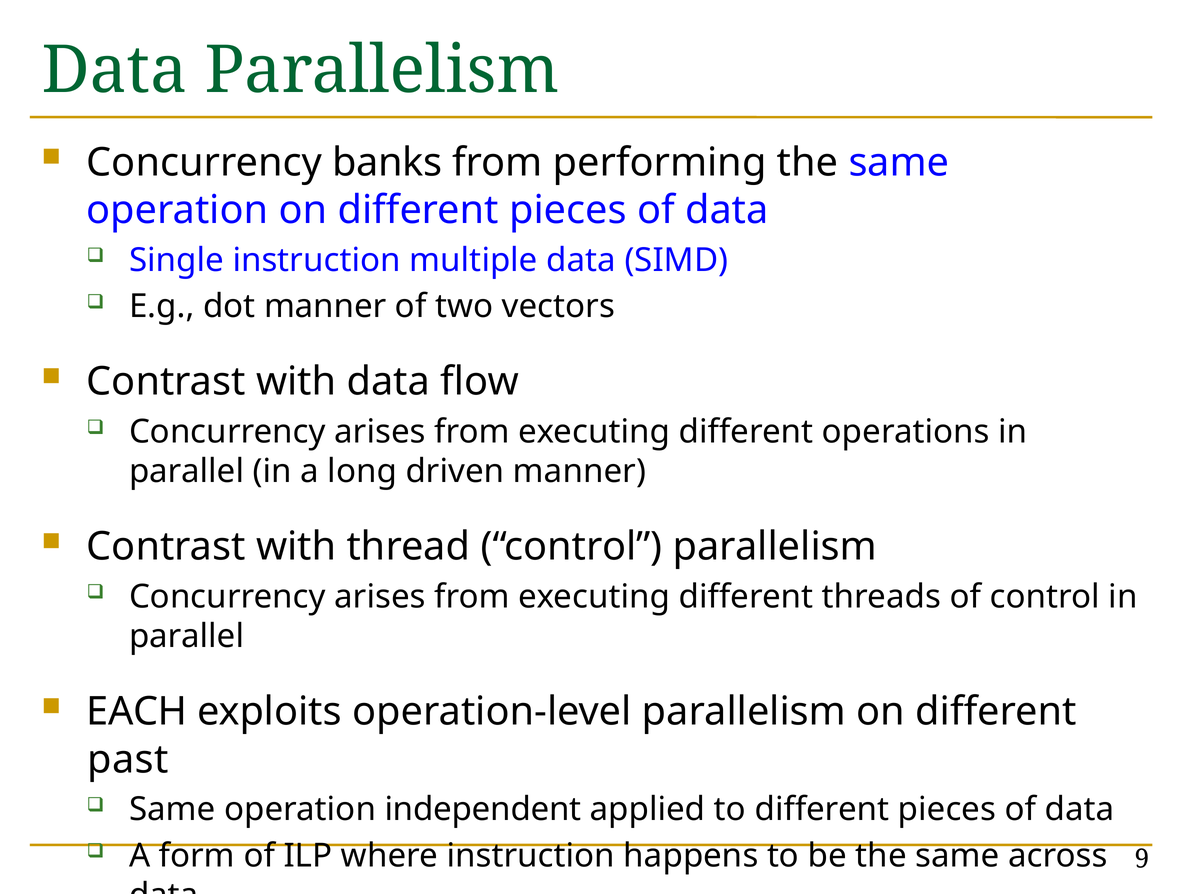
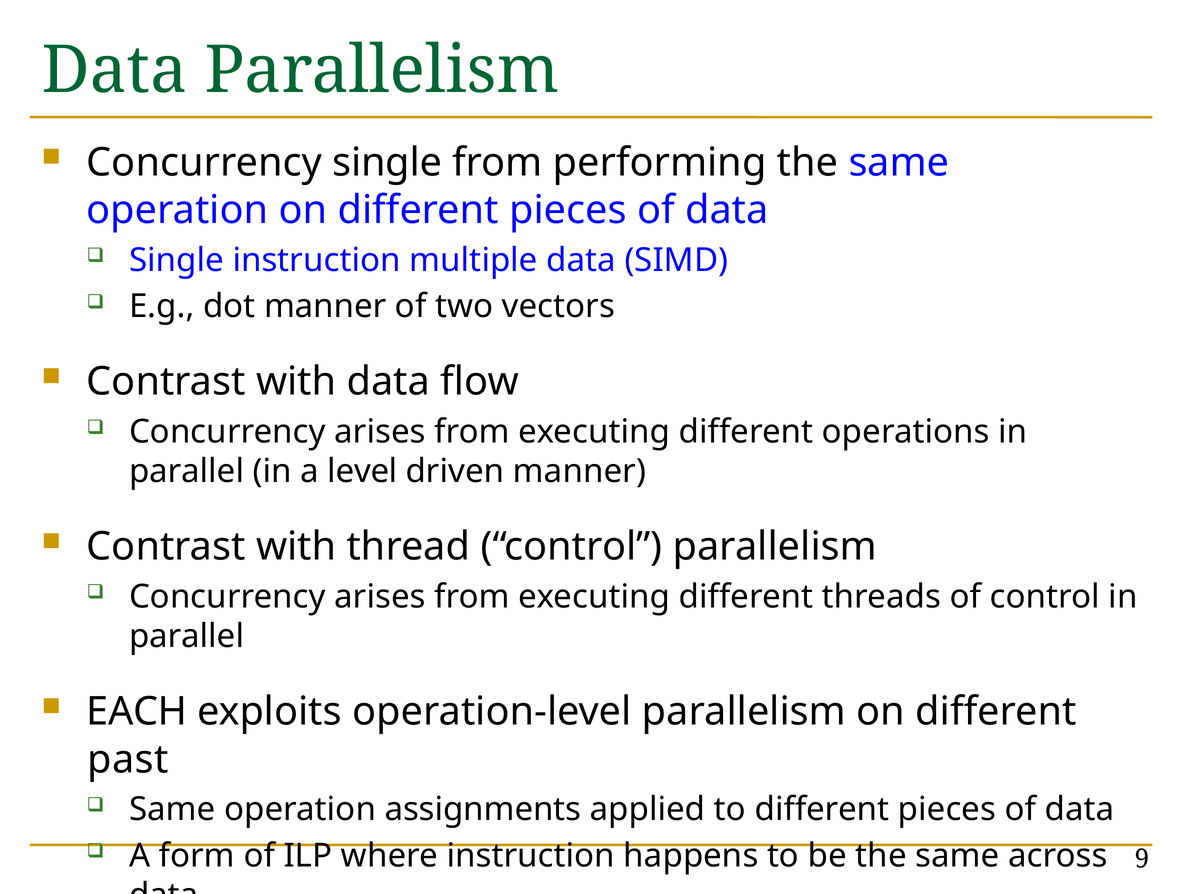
Concurrency banks: banks -> single (387, 163)
long: long -> level (362, 471)
independent: independent -> assignments (483, 809)
